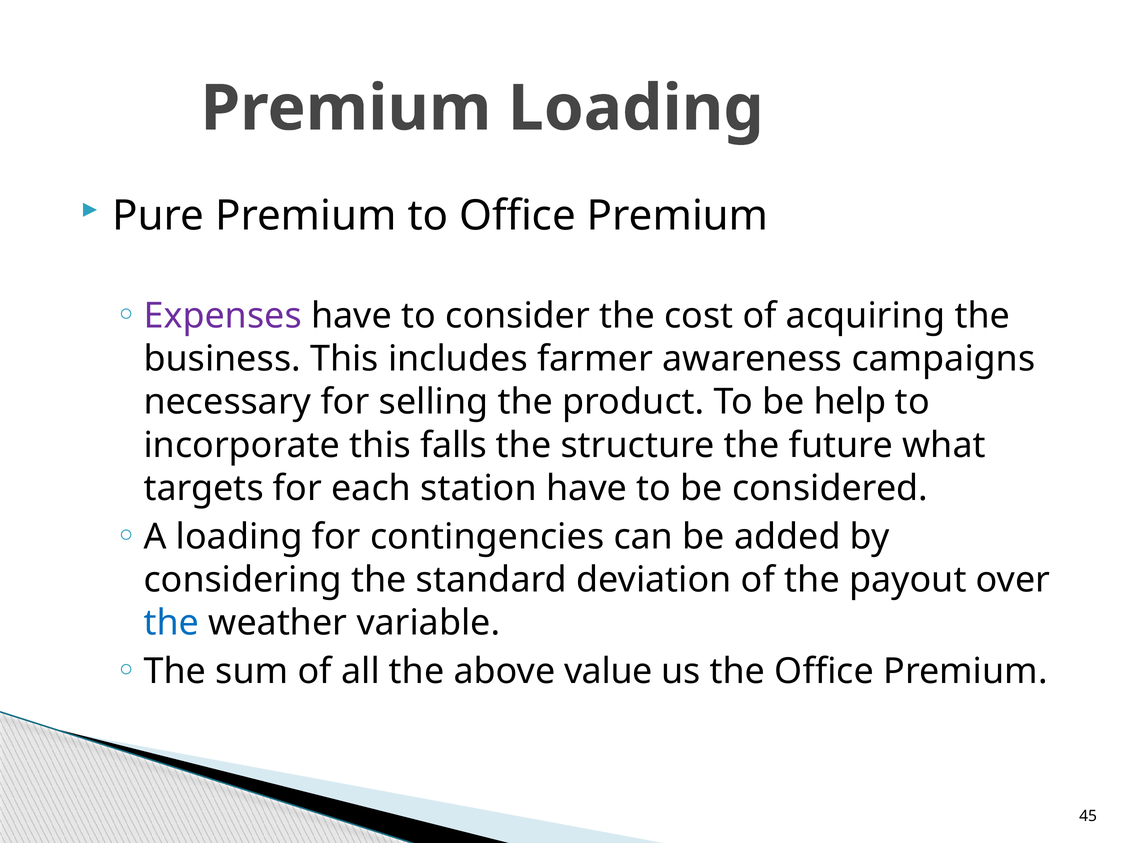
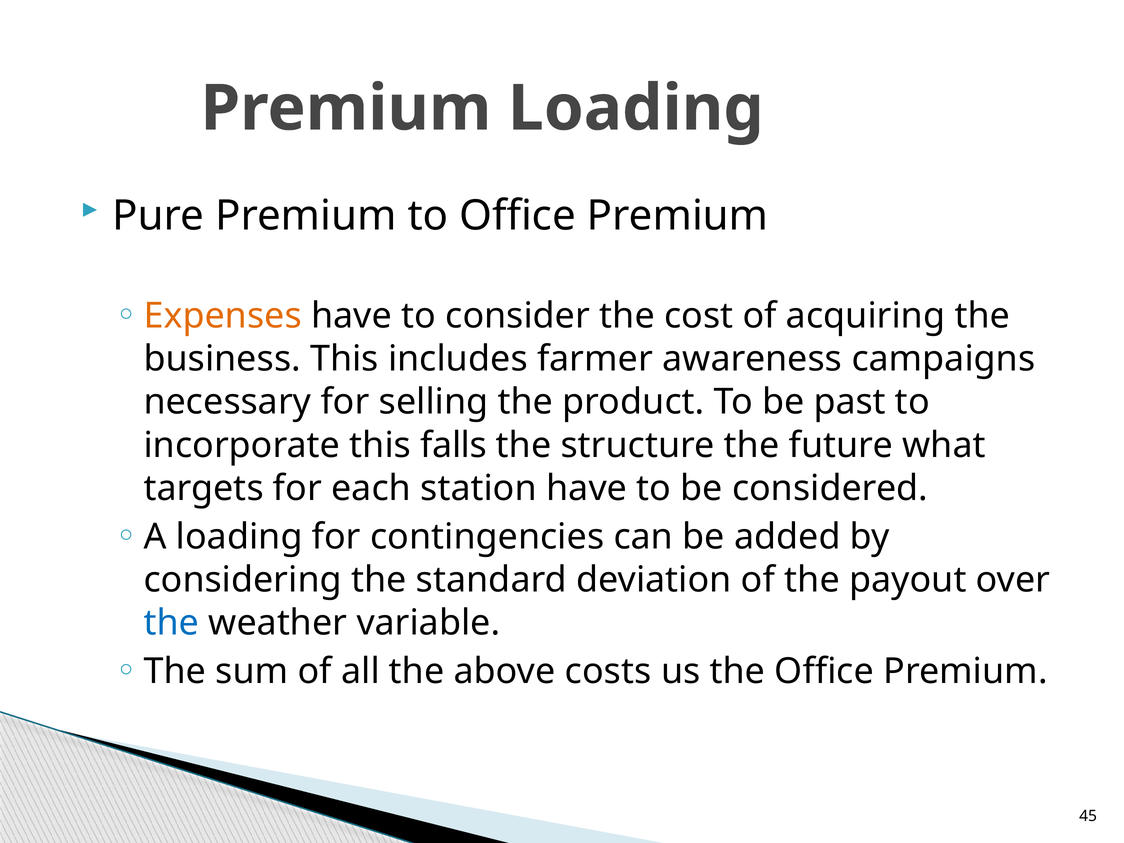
Expenses colour: purple -> orange (223, 316)
help: help -> past (850, 402)
value: value -> costs (608, 671)
